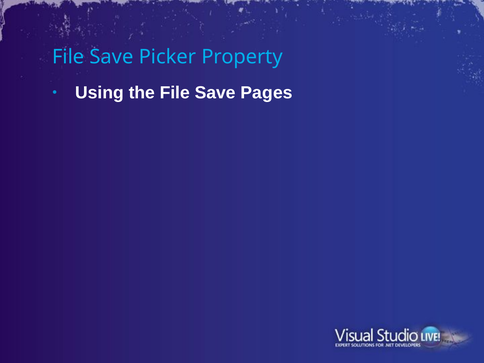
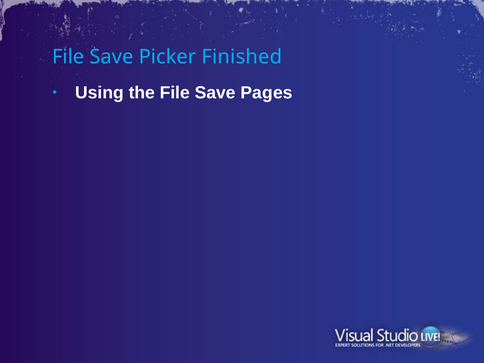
Property: Property -> Finished (242, 57)
